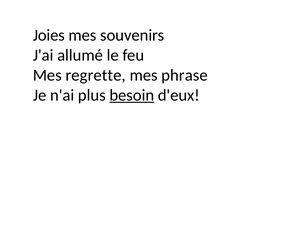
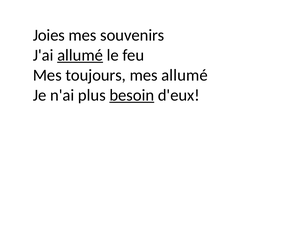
allumé underline: none -> present (80, 55)
regrette: regrette -> toujours (96, 75)
mes phrase: phrase -> allumé (185, 75)
